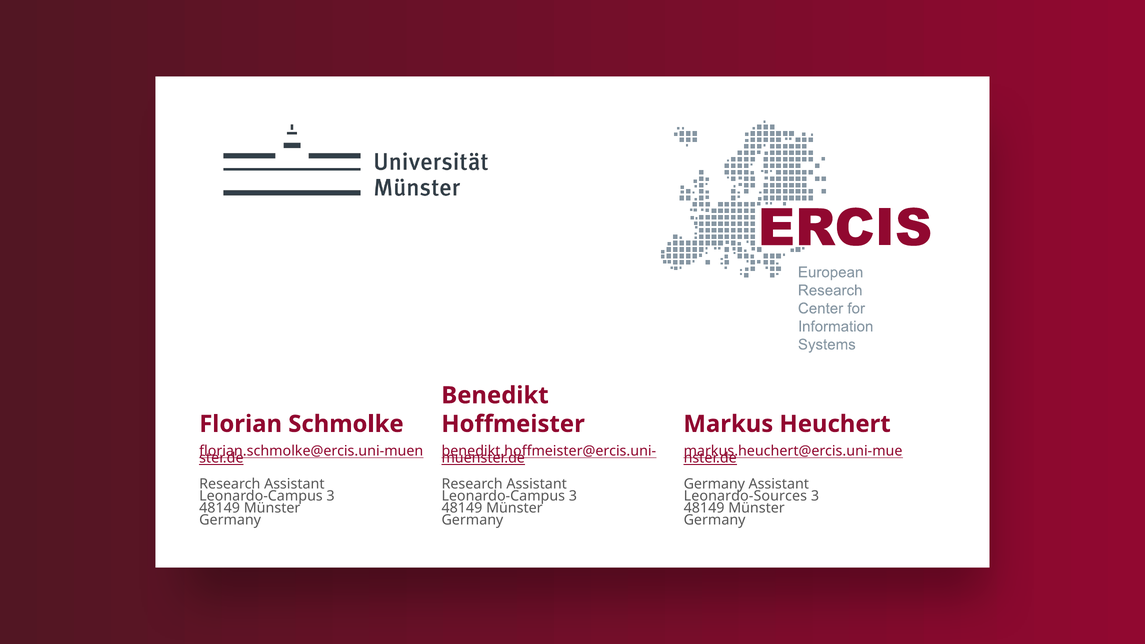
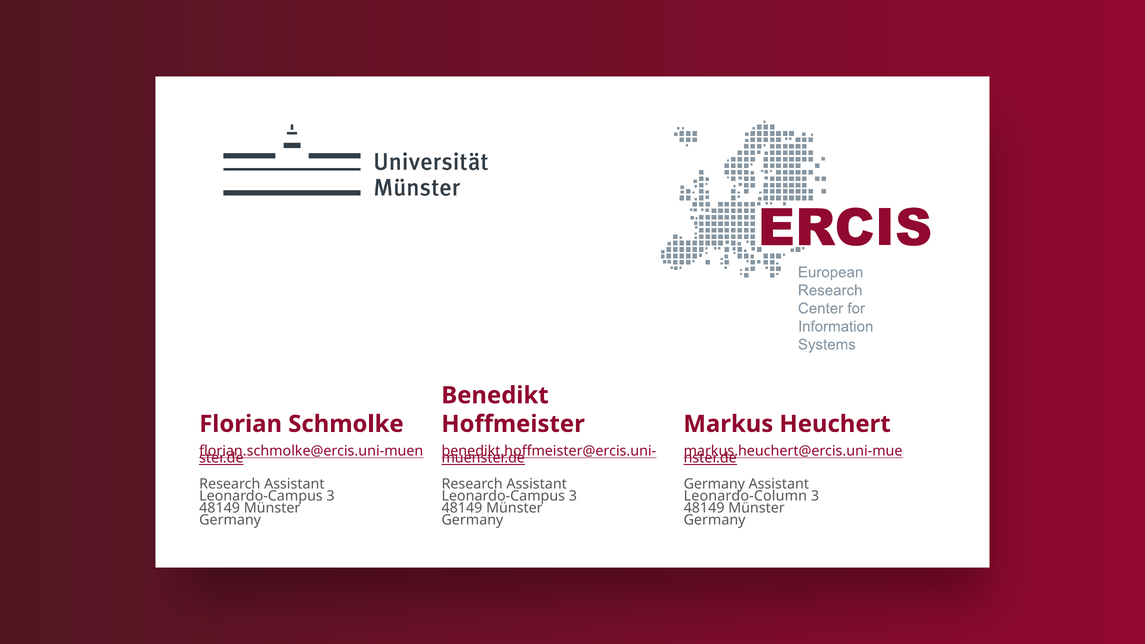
Leonardo-Sources: Leonardo-Sources -> Leonardo-Column (745, 496)
